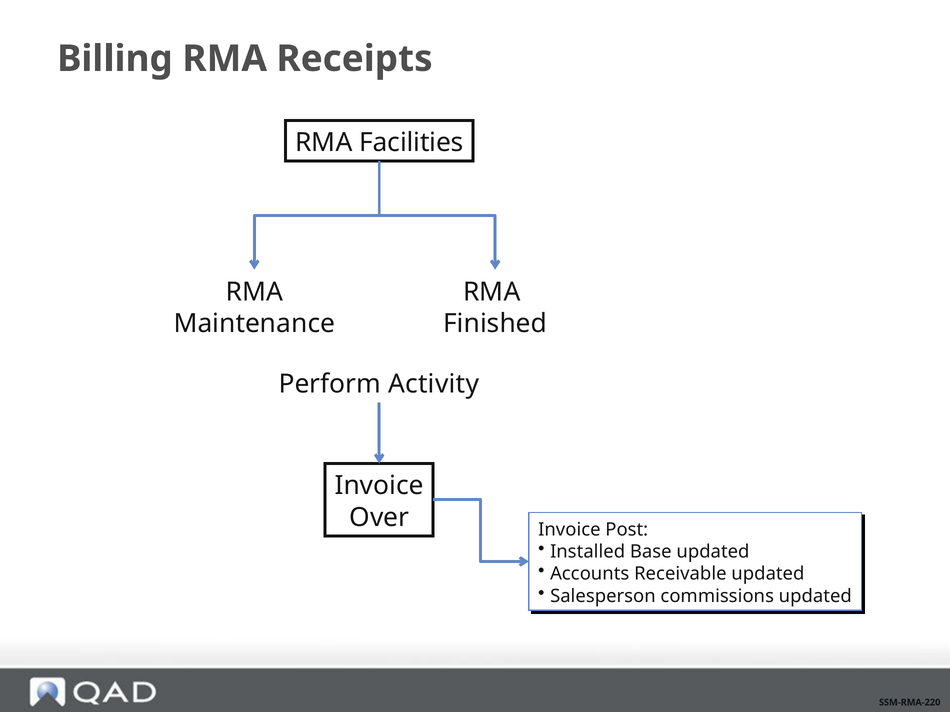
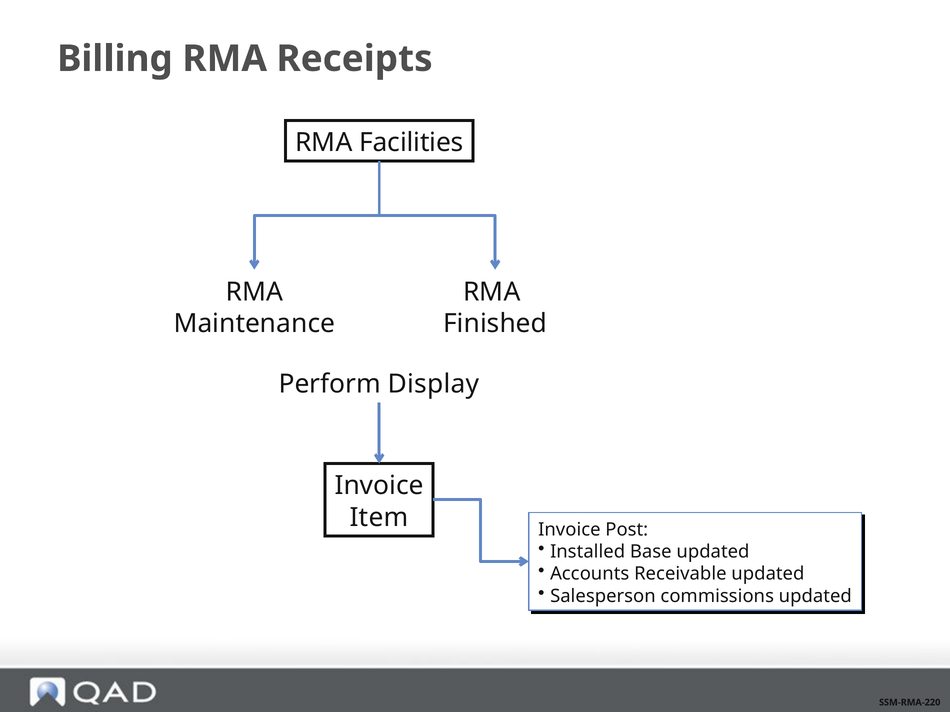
Activity: Activity -> Display (434, 384)
Over: Over -> Item (379, 518)
